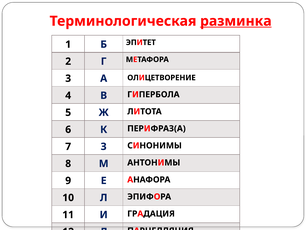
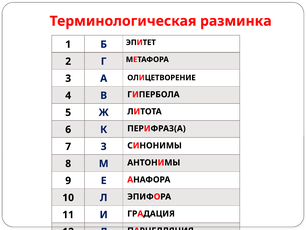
разминка underline: present -> none (236, 21)
